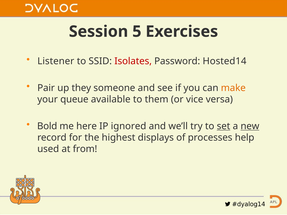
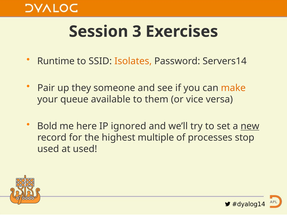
5: 5 -> 3 (137, 32)
Listener: Listener -> Runtime (56, 61)
Isolates colour: red -> orange (133, 61)
Hosted14: Hosted14 -> Servers14 (225, 61)
set underline: present -> none (224, 126)
displays: displays -> multiple (156, 138)
help: help -> stop (245, 138)
at from: from -> used (85, 149)
